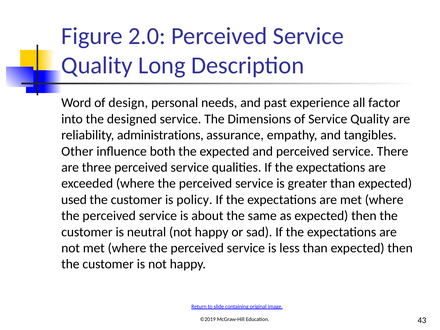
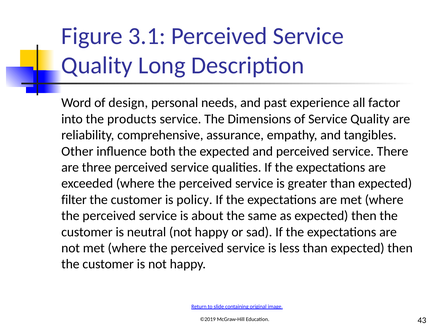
2.0: 2.0 -> 3.1 (147, 36)
designed: designed -> products (132, 119)
administrations: administrations -> comprehensive (160, 135)
used: used -> filter (74, 200)
